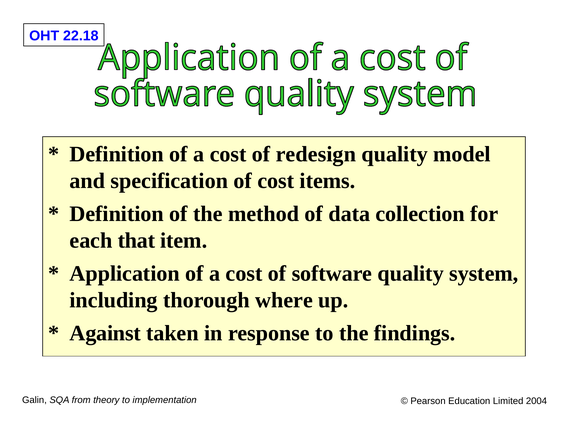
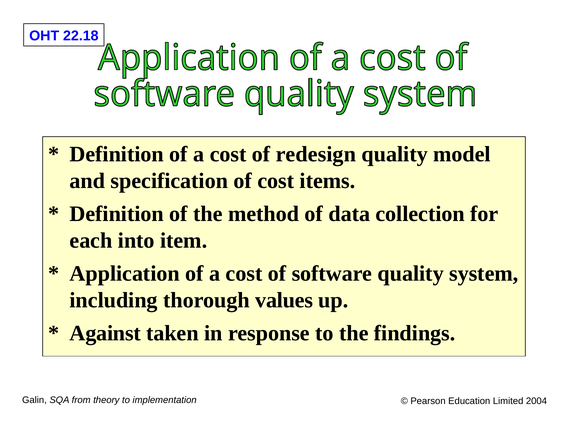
that: that -> into (136, 240)
where: where -> values (284, 300)
